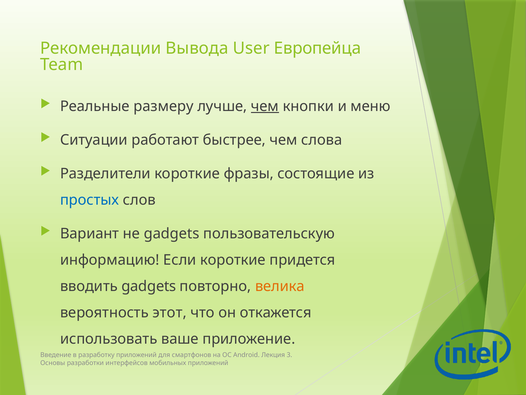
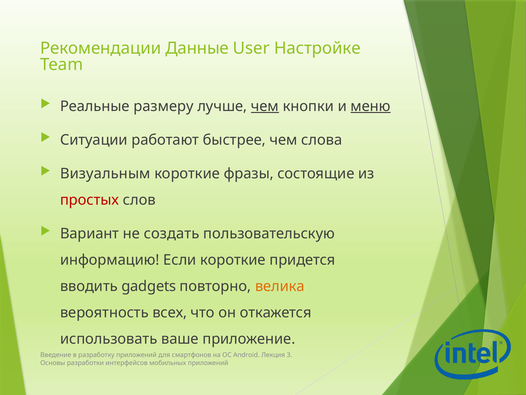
Вывода: Вывода -> Данные (197, 48)
Европейца: Европейца -> Настройке (317, 48)
меню underline: none -> present (371, 106)
Разделители: Разделители -> Визуальным (105, 173)
простых colour: blue -> red (90, 200)
не gadgets: gadgets -> создать (171, 233)
этот: этот -> всех (170, 312)
